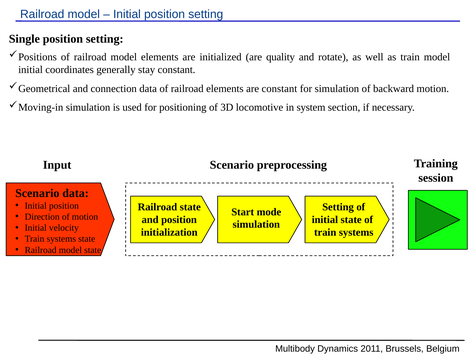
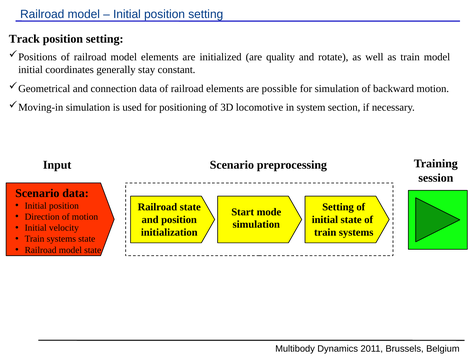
Single: Single -> Track (24, 39)
are constant: constant -> possible (279, 89)
